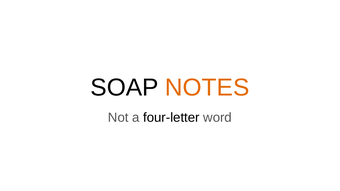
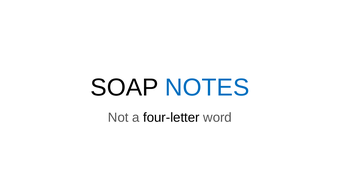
NOTES colour: orange -> blue (207, 88)
